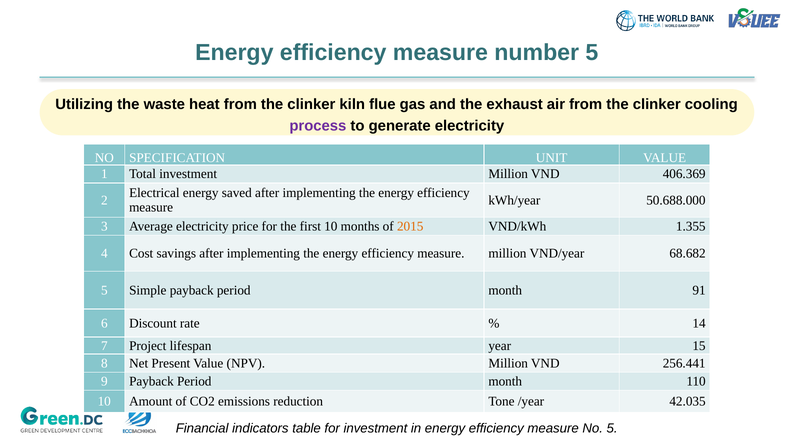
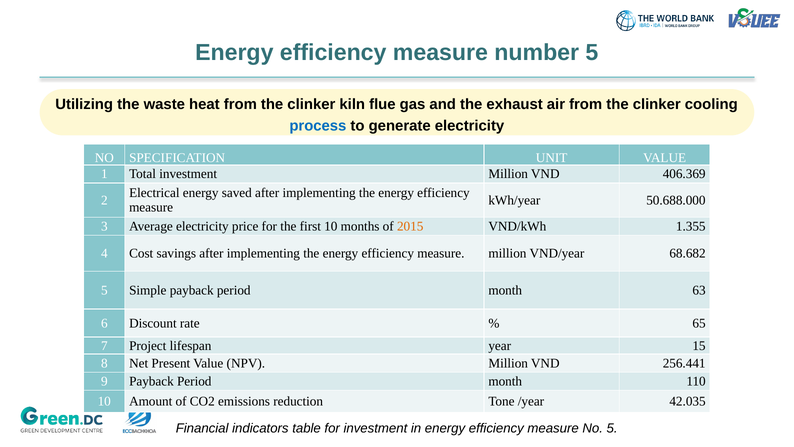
process colour: purple -> blue (318, 126)
91: 91 -> 63 (699, 290)
14: 14 -> 65 (699, 323)
